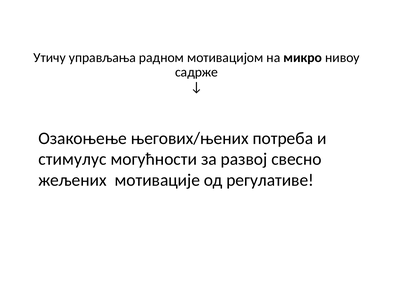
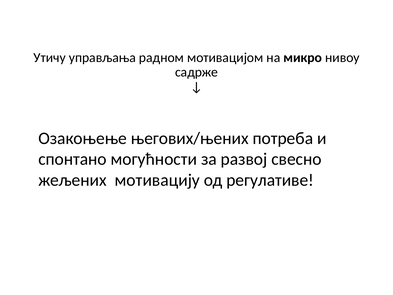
стимулус: стимулус -> спонтано (73, 159)
мотивације: мотивације -> мотивацију (157, 180)
